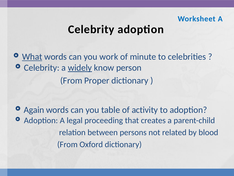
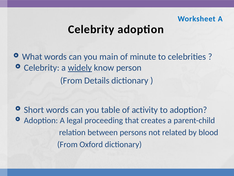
What underline: present -> none (32, 57)
work: work -> main (109, 57)
Proper: Proper -> Details (97, 80)
Again: Again -> Short (34, 110)
